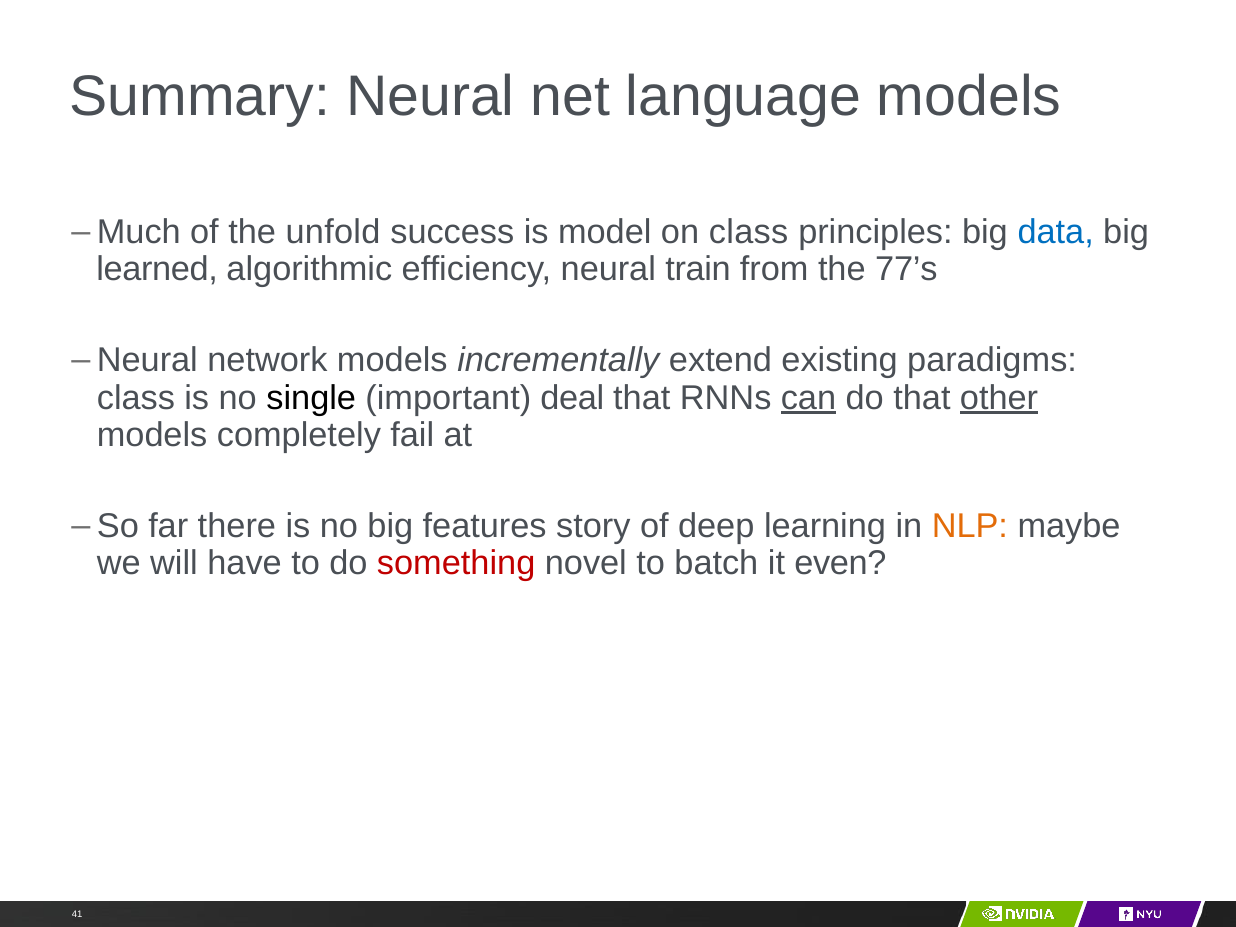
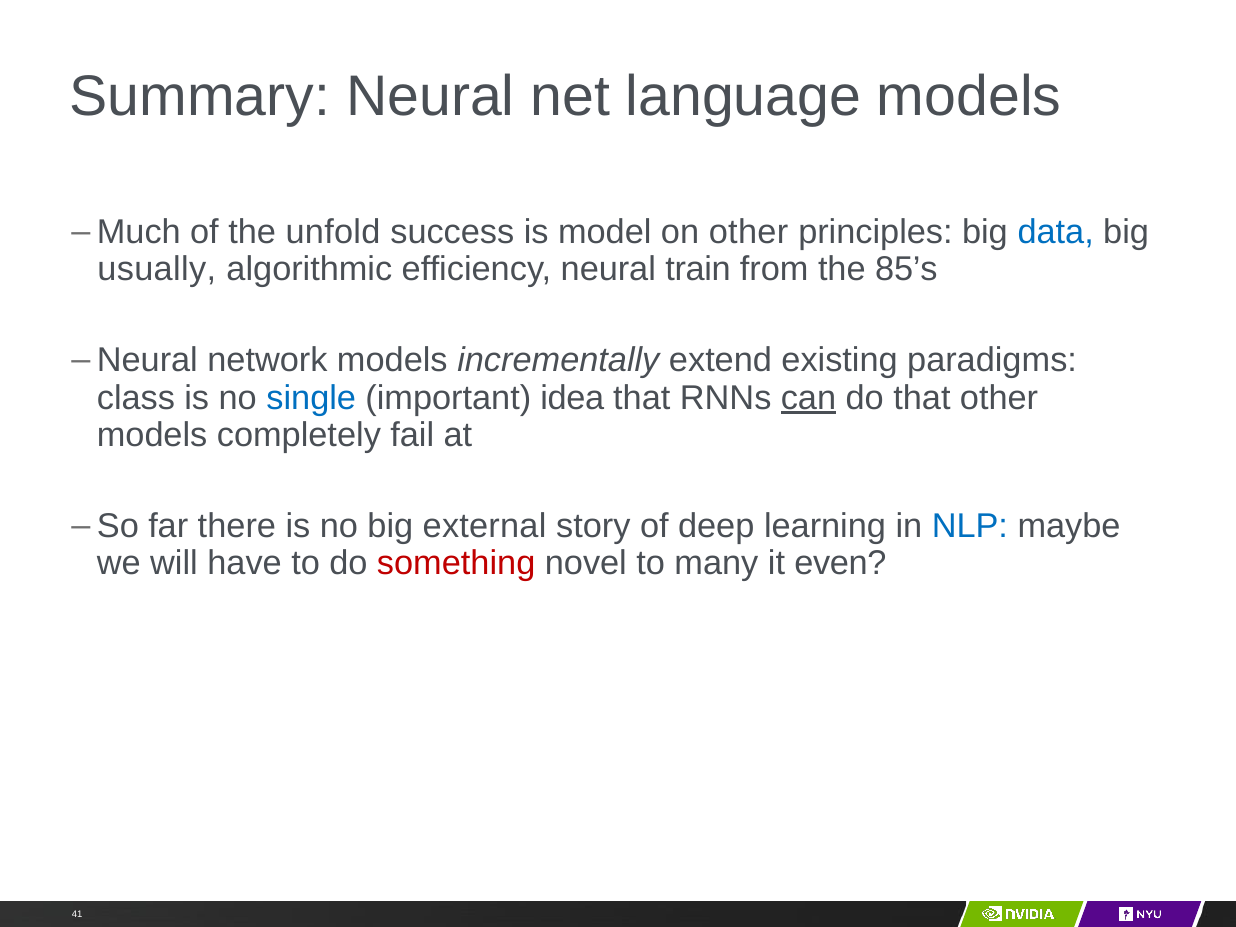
on class: class -> other (749, 232)
learned: learned -> usually (157, 269)
77’s: 77’s -> 85’s (906, 269)
single colour: black -> blue (311, 398)
deal: deal -> idea (572, 398)
other underline: present -> none (999, 398)
features: features -> external (485, 526)
NLP colour: orange -> blue (970, 526)
batch: batch -> many (716, 563)
